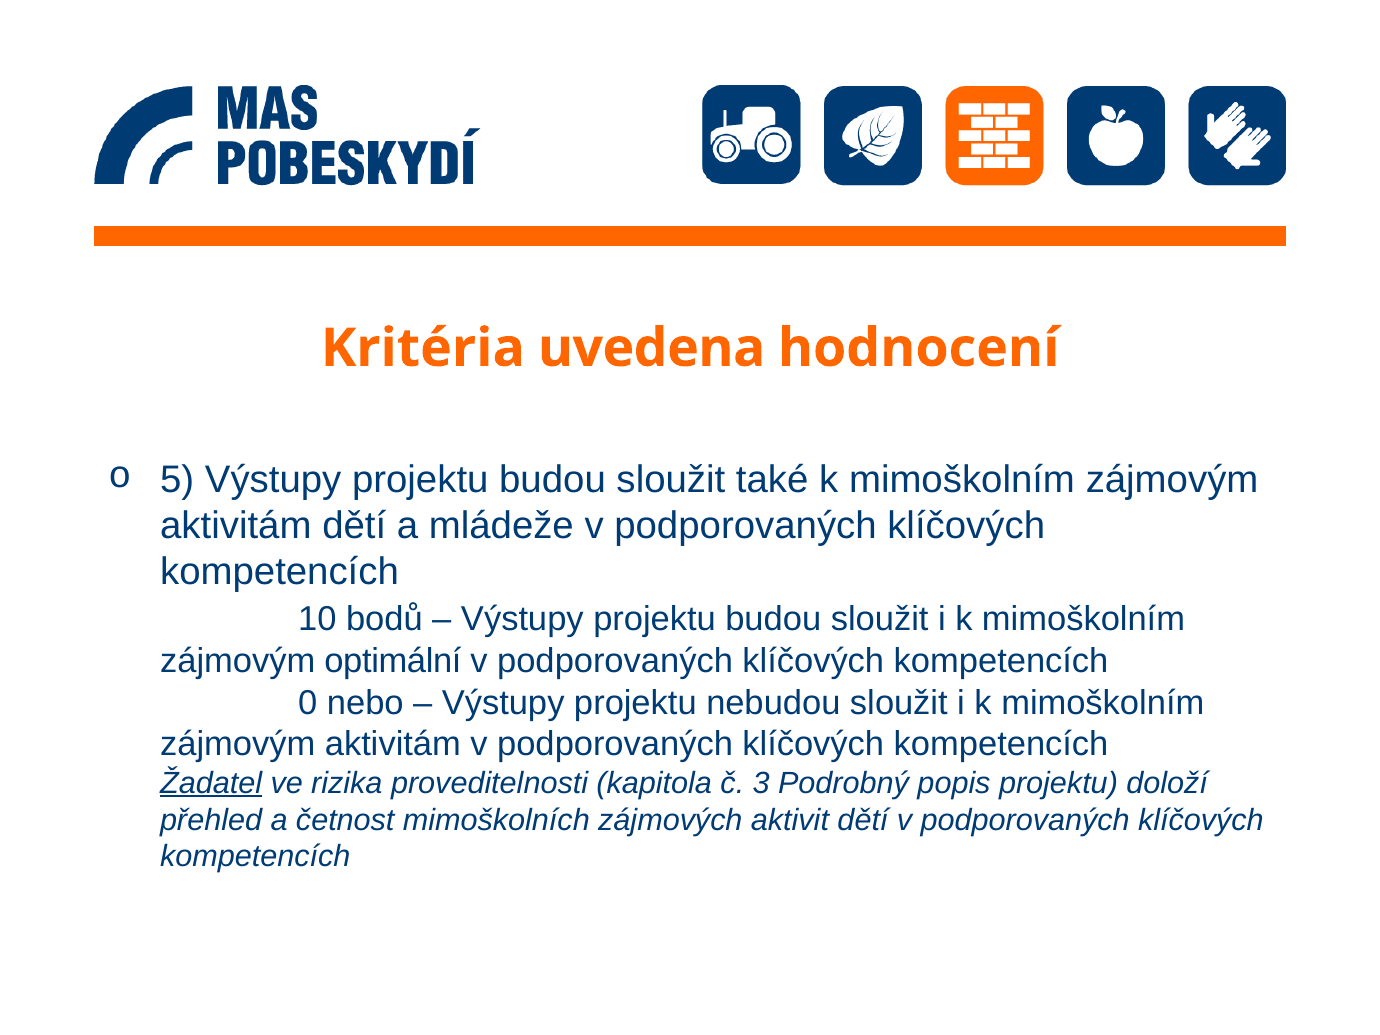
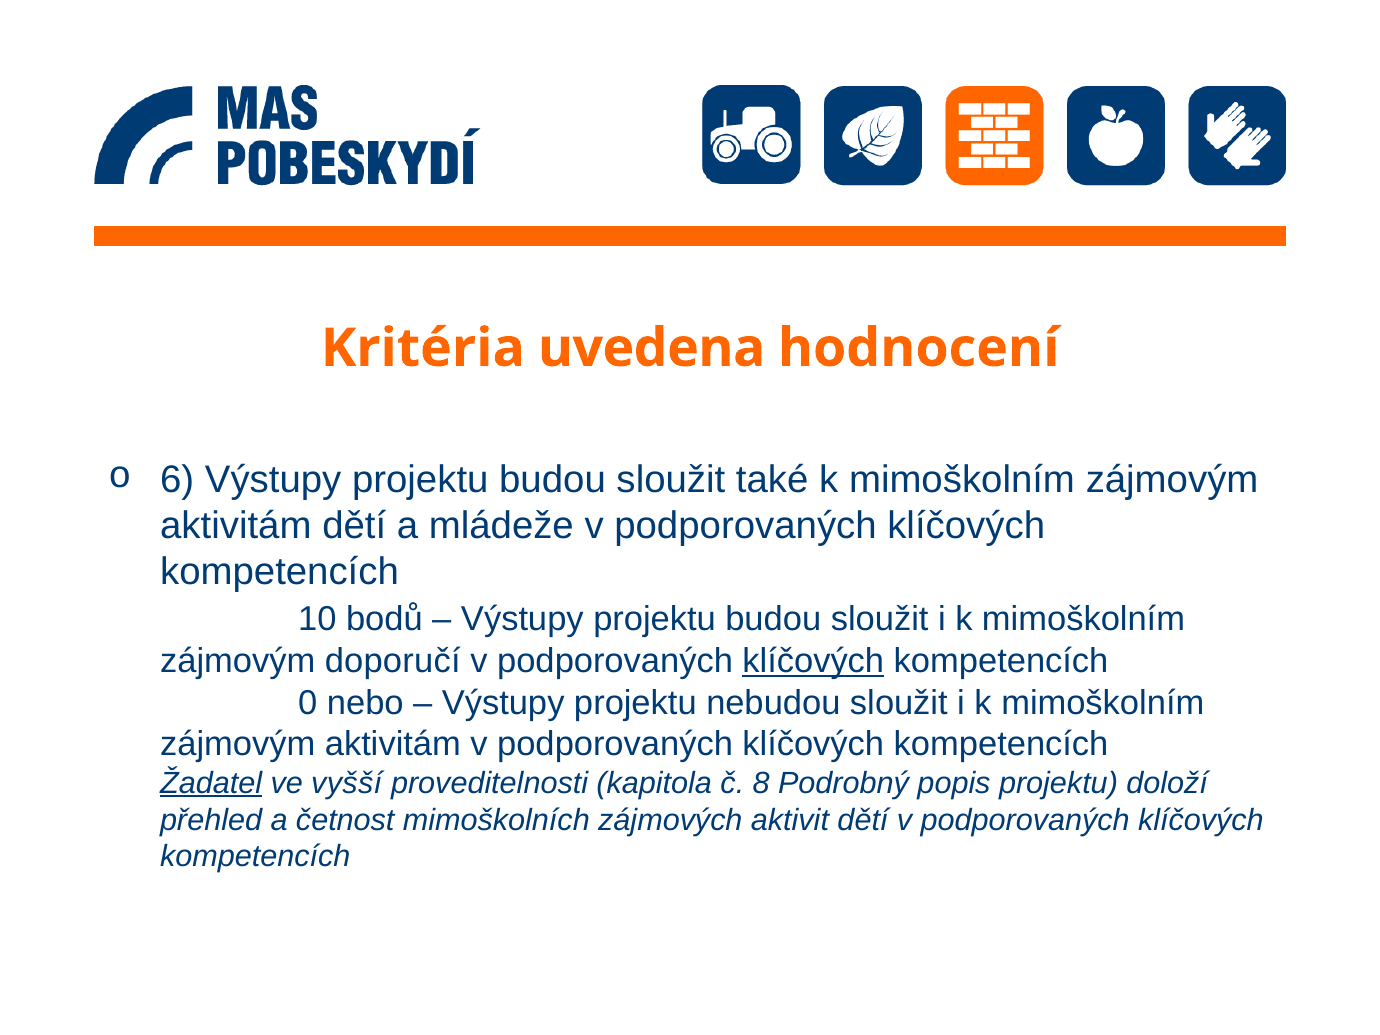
5: 5 -> 6 (177, 480)
optimální: optimální -> doporučí (393, 662)
klíčových underline: none -> present (813, 662)
rizika: rizika -> vyšší (347, 783)
3: 3 -> 8 (761, 783)
